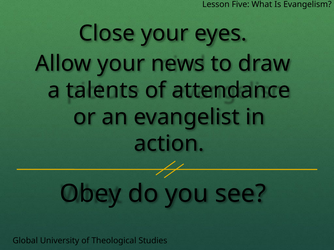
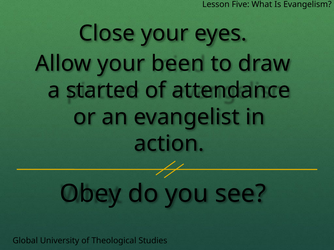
news: news -> been (178, 64)
talents: talents -> started (102, 91)
